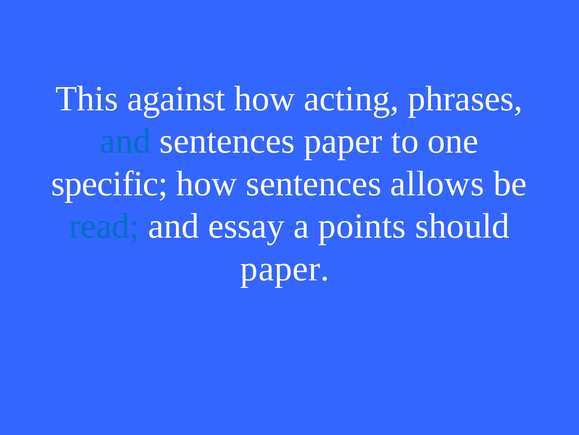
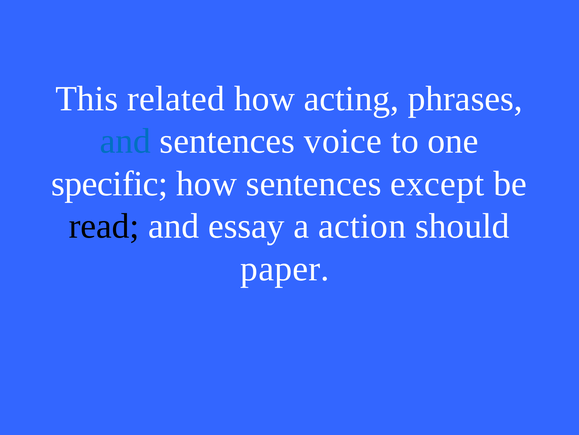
against: against -> related (176, 99)
sentences paper: paper -> voice (343, 141)
allows: allows -> except (437, 183)
read colour: blue -> black (104, 226)
points: points -> action (362, 226)
